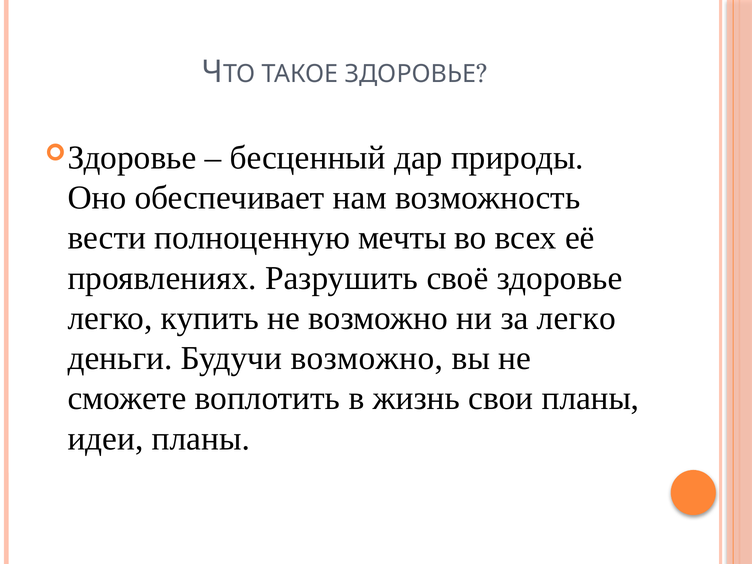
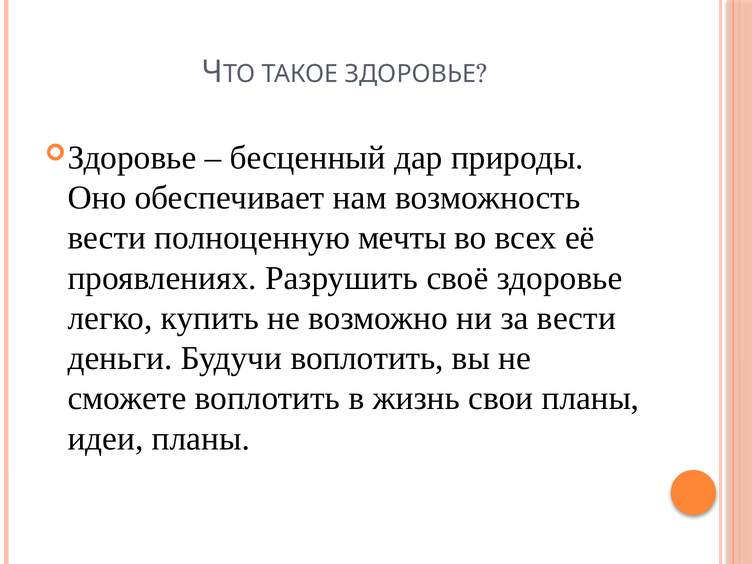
за легко: легко -> вести (577, 318)
Будучи возможно: возможно -> воплотить (367, 358)
